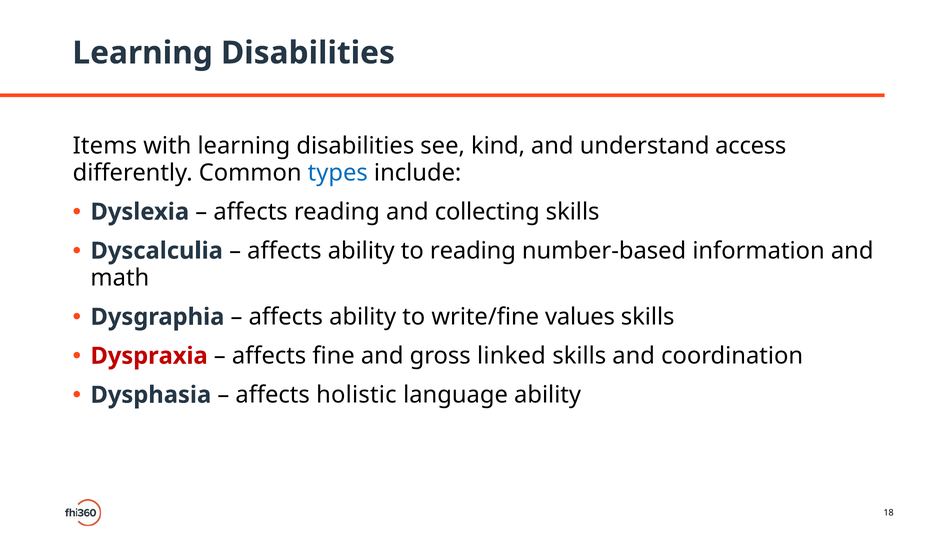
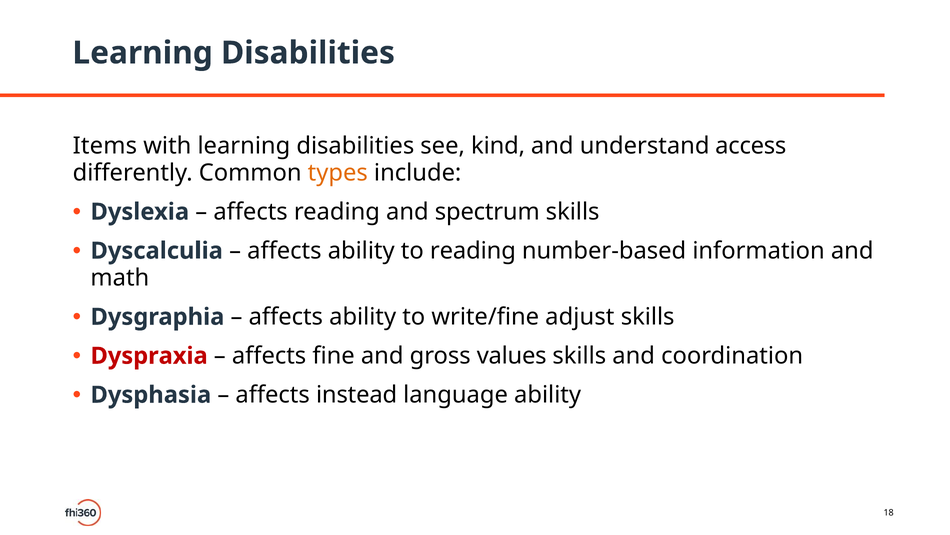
types colour: blue -> orange (338, 173)
collecting: collecting -> spectrum (487, 212)
values: values -> adjust (580, 317)
linked: linked -> values (512, 356)
holistic: holistic -> instead (357, 394)
